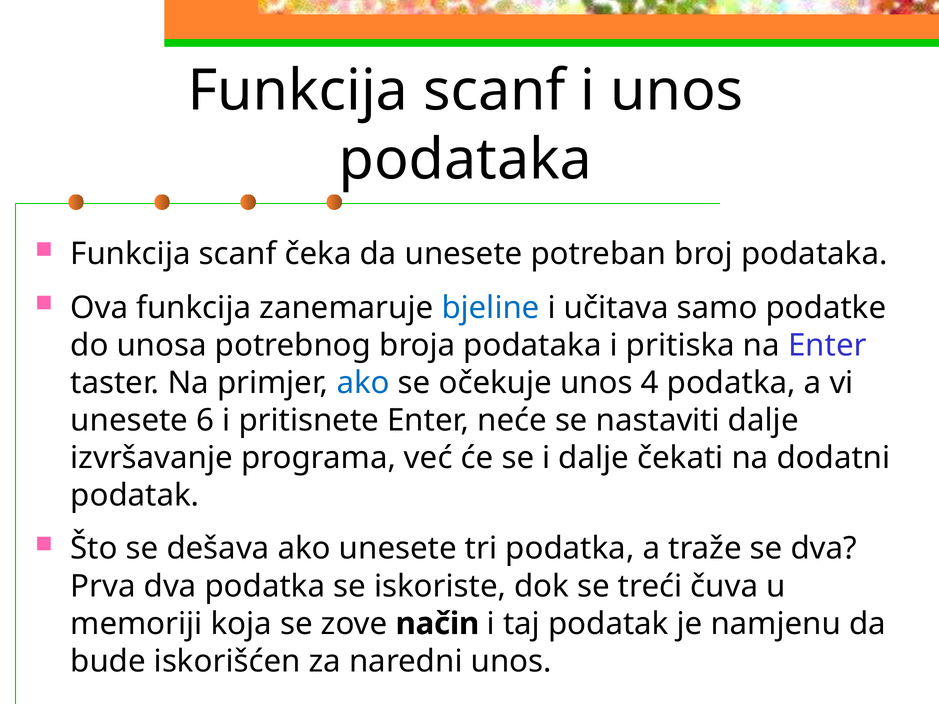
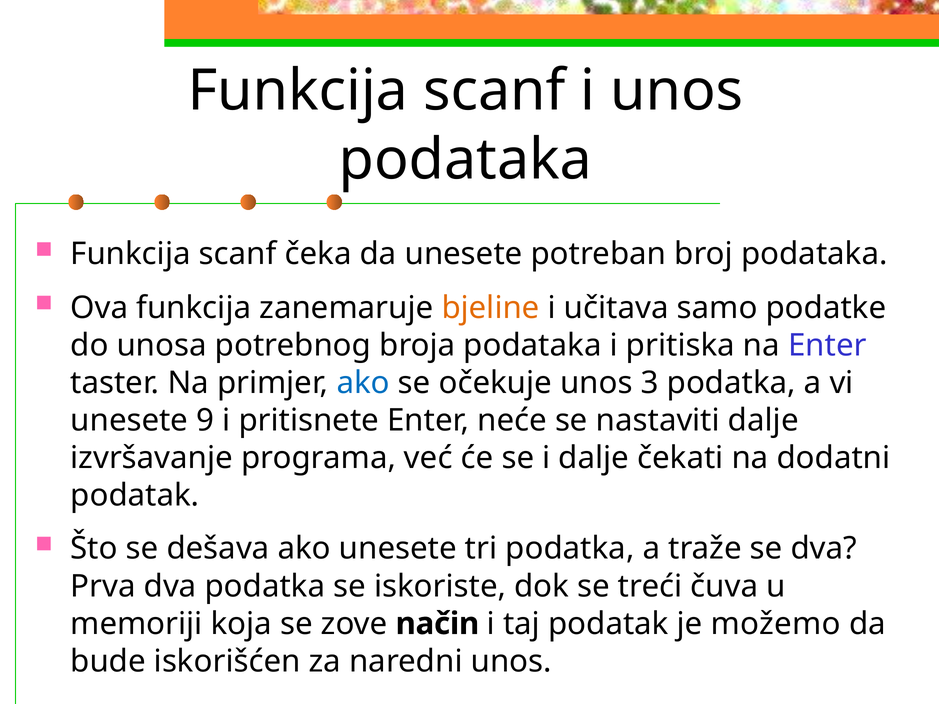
bjeline colour: blue -> orange (491, 308)
4: 4 -> 3 (650, 383)
6: 6 -> 9 (205, 421)
namjenu: namjenu -> možemo (776, 624)
